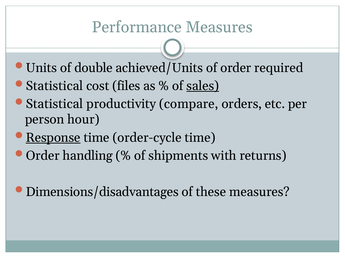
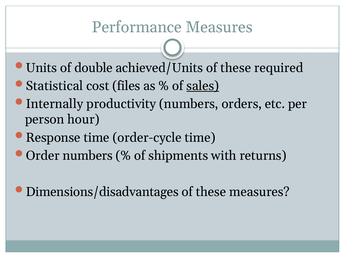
achieved/Units of order: order -> these (236, 68)
Statistical: Statistical -> Internally (54, 104)
productivity compare: compare -> numbers (189, 104)
Response underline: present -> none (53, 138)
Order handling: handling -> numbers (88, 156)
